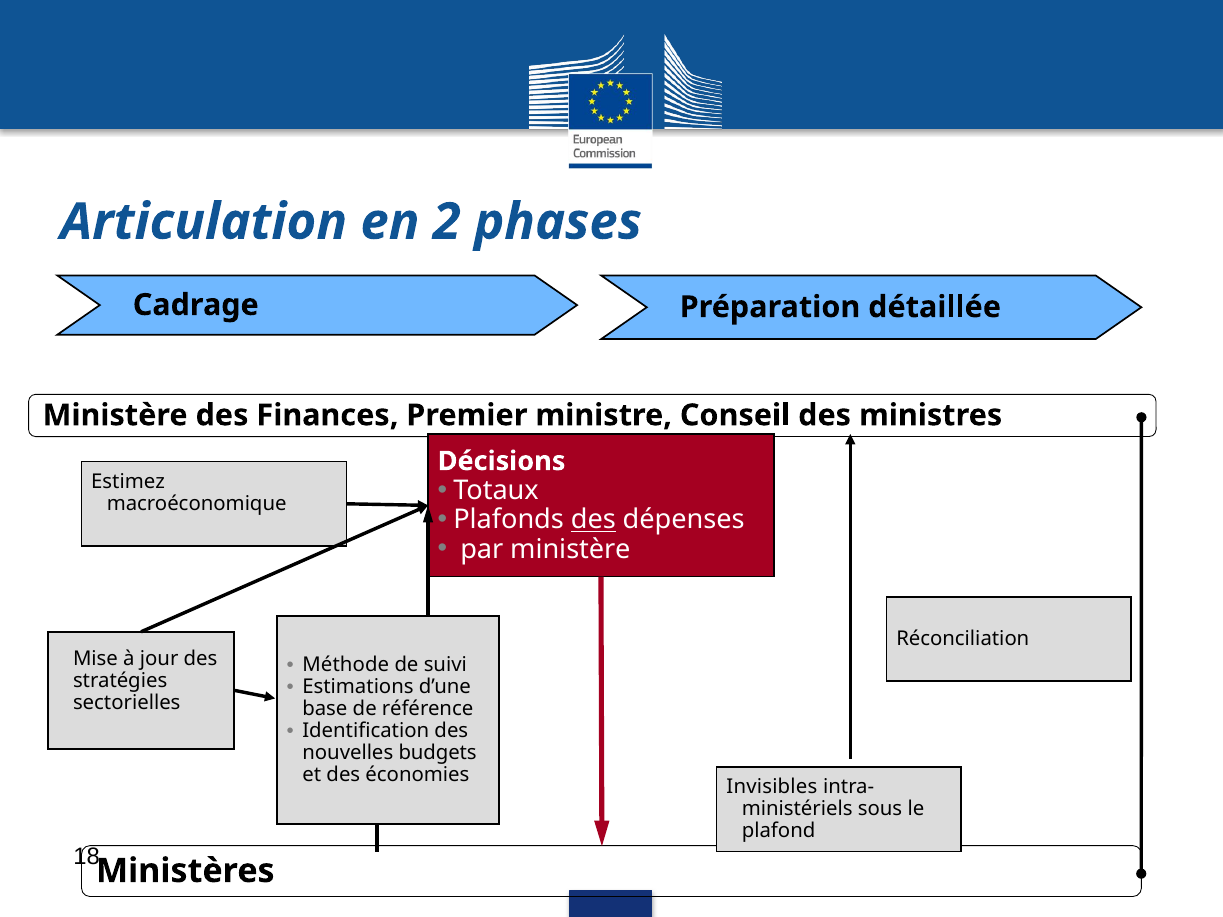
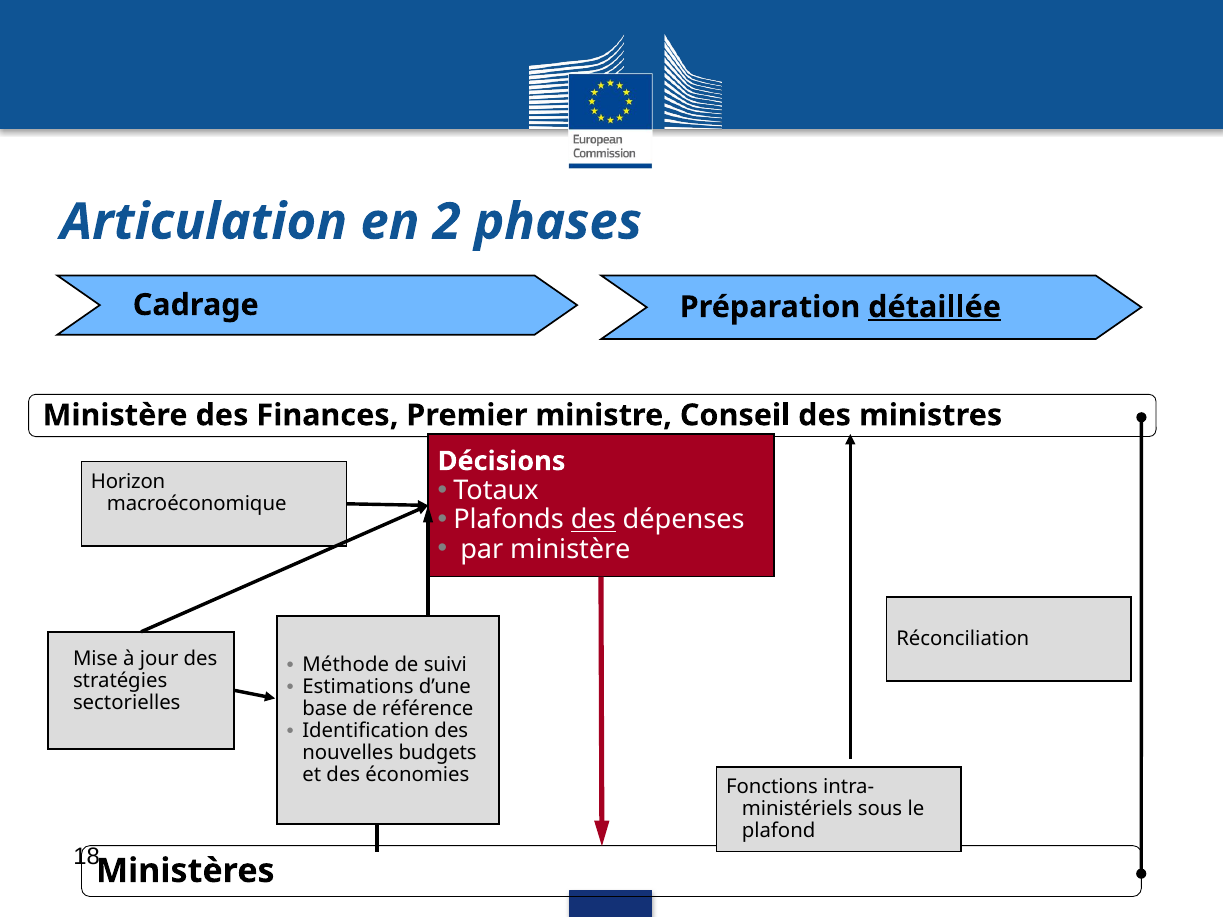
détaillée underline: none -> present (935, 307)
Estimez: Estimez -> Horizon (128, 482)
Invisibles: Invisibles -> Fonctions (772, 787)
